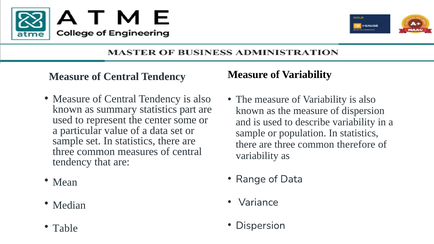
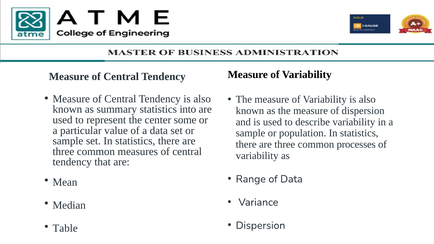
part: part -> into (188, 109)
therefore: therefore -> processes (356, 144)
